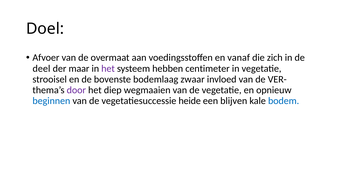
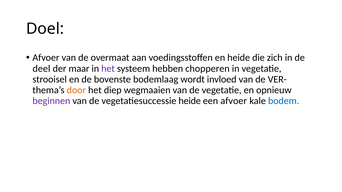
en vanaf: vanaf -> heide (239, 58)
centimeter: centimeter -> chopperen (207, 69)
zwaar: zwaar -> wordt (193, 79)
door colour: purple -> orange (76, 90)
beginnen colour: blue -> purple (51, 101)
een blijven: blijven -> afvoer (234, 101)
